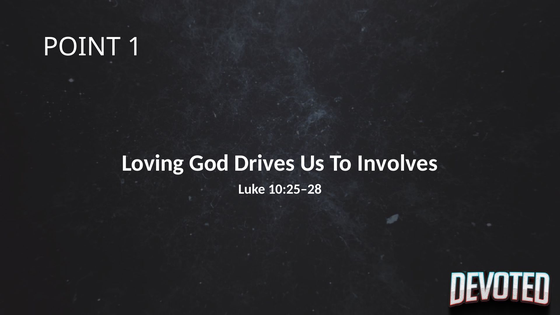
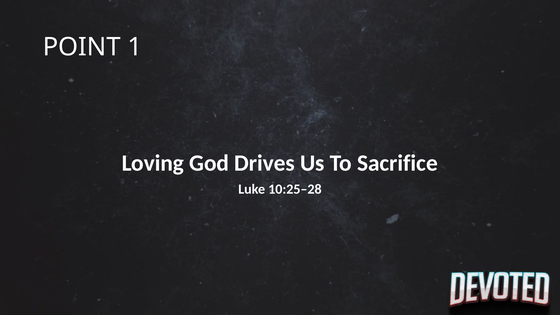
Involves: Involves -> Sacrifice (397, 163)
